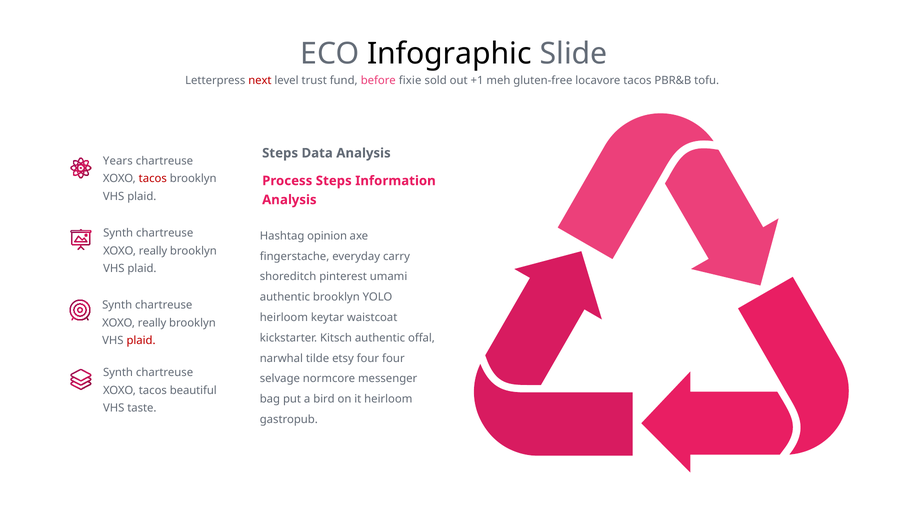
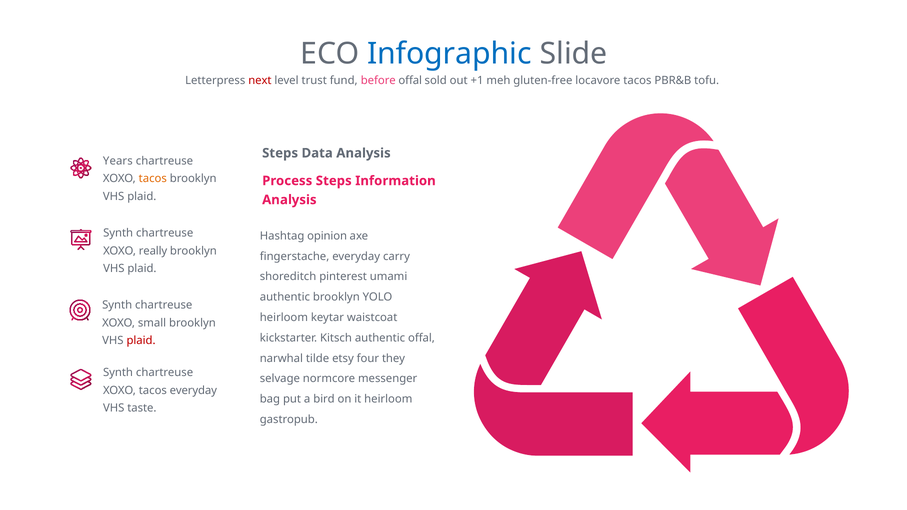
Infographic colour: black -> blue (449, 54)
before fixie: fixie -> offal (410, 81)
tacos colour: red -> orange (153, 179)
really: really -> small (152, 323)
four four: four -> they (393, 358)
tacos beautiful: beautiful -> everyday (193, 390)
